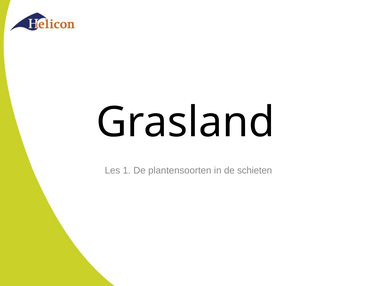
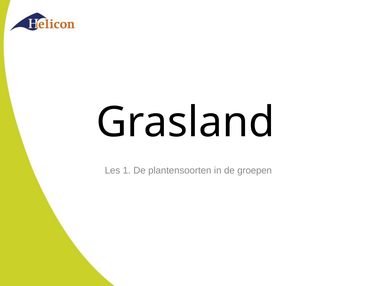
schieten: schieten -> groepen (255, 171)
